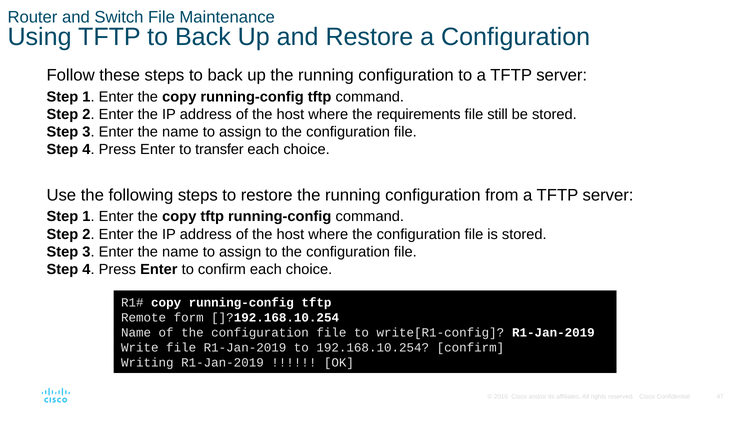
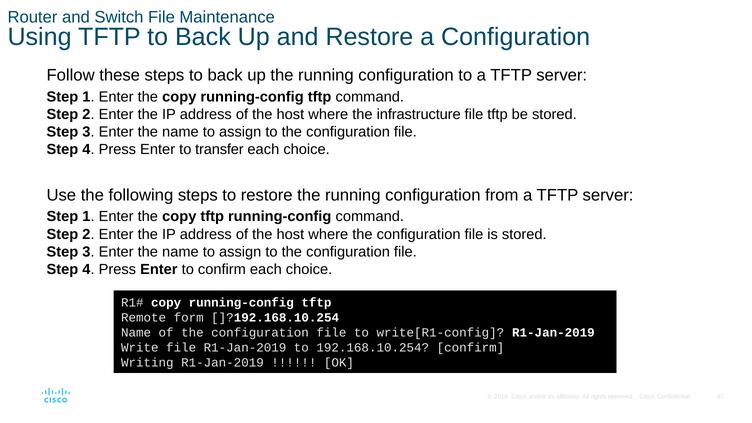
requirements: requirements -> infrastructure (419, 114)
file still: still -> tftp (497, 114)
